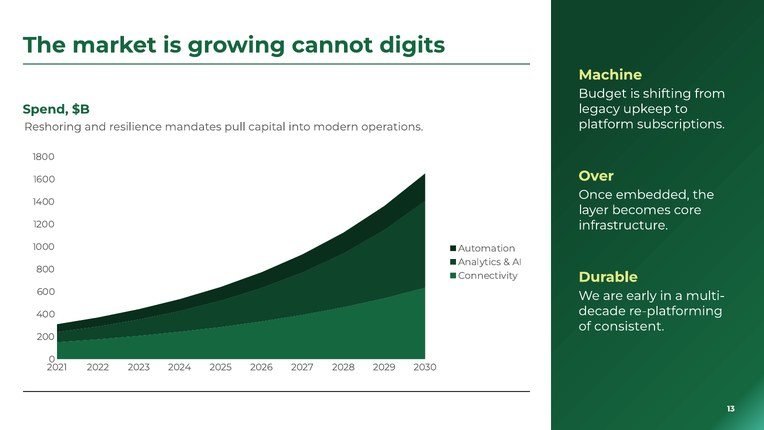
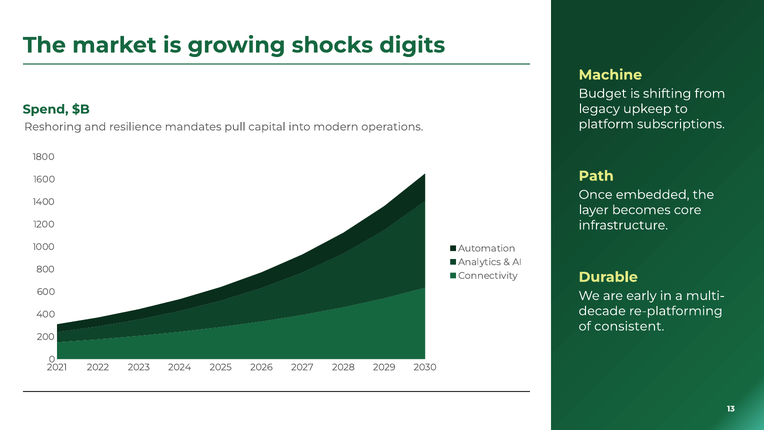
cannot: cannot -> shocks (332, 45)
Over: Over -> Path (596, 176)
